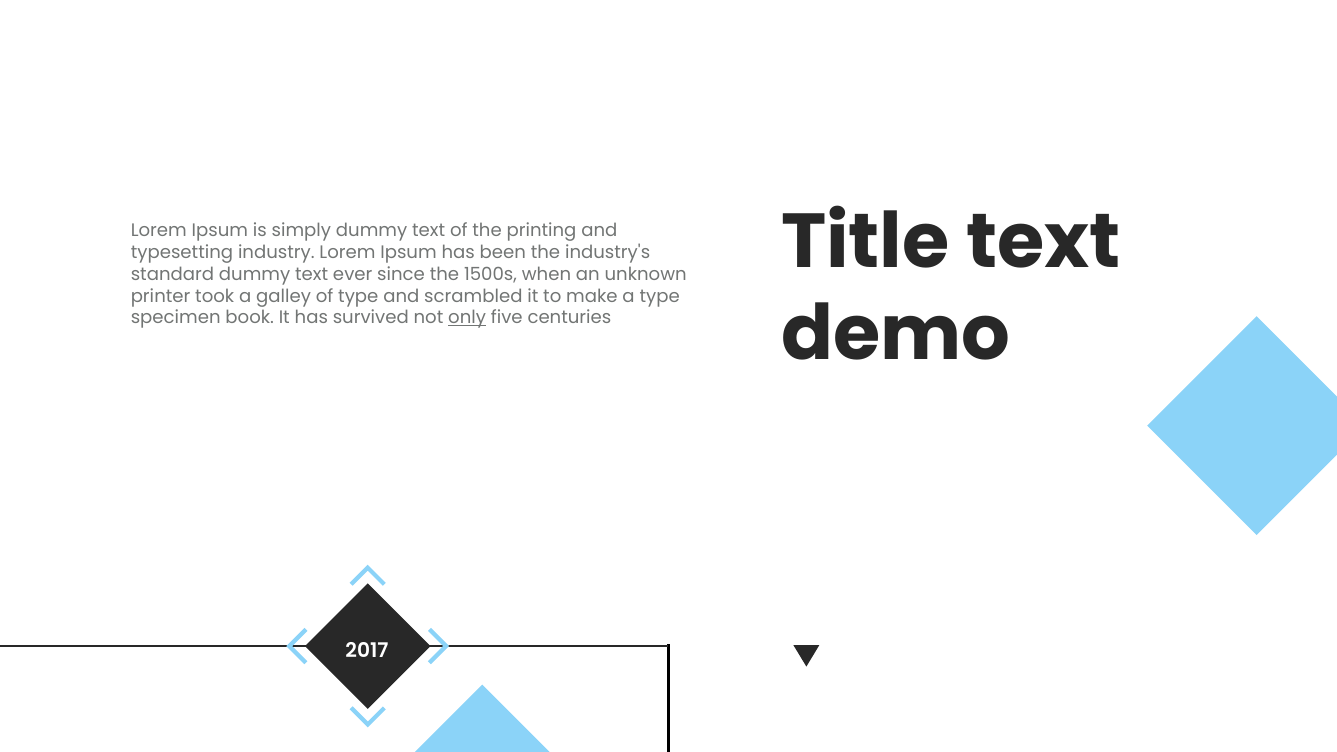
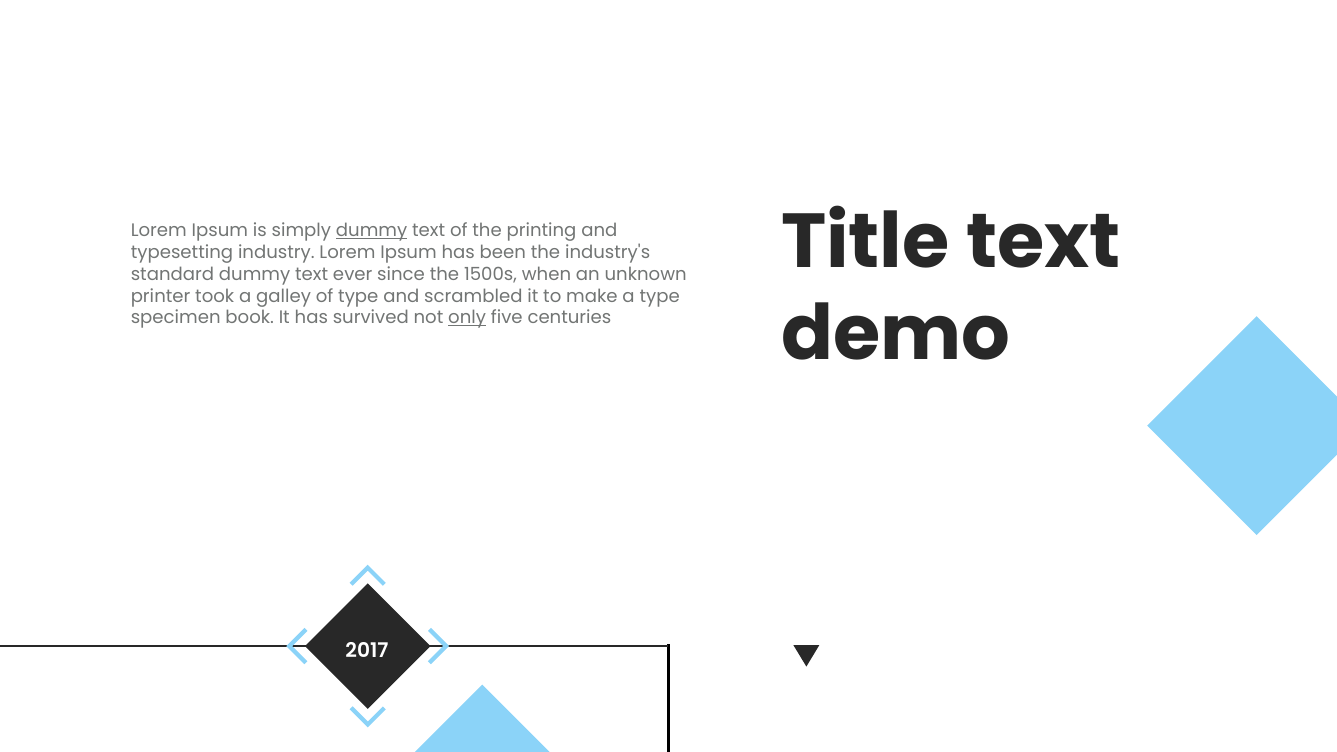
dummy underline: none -> present (372, 231)
